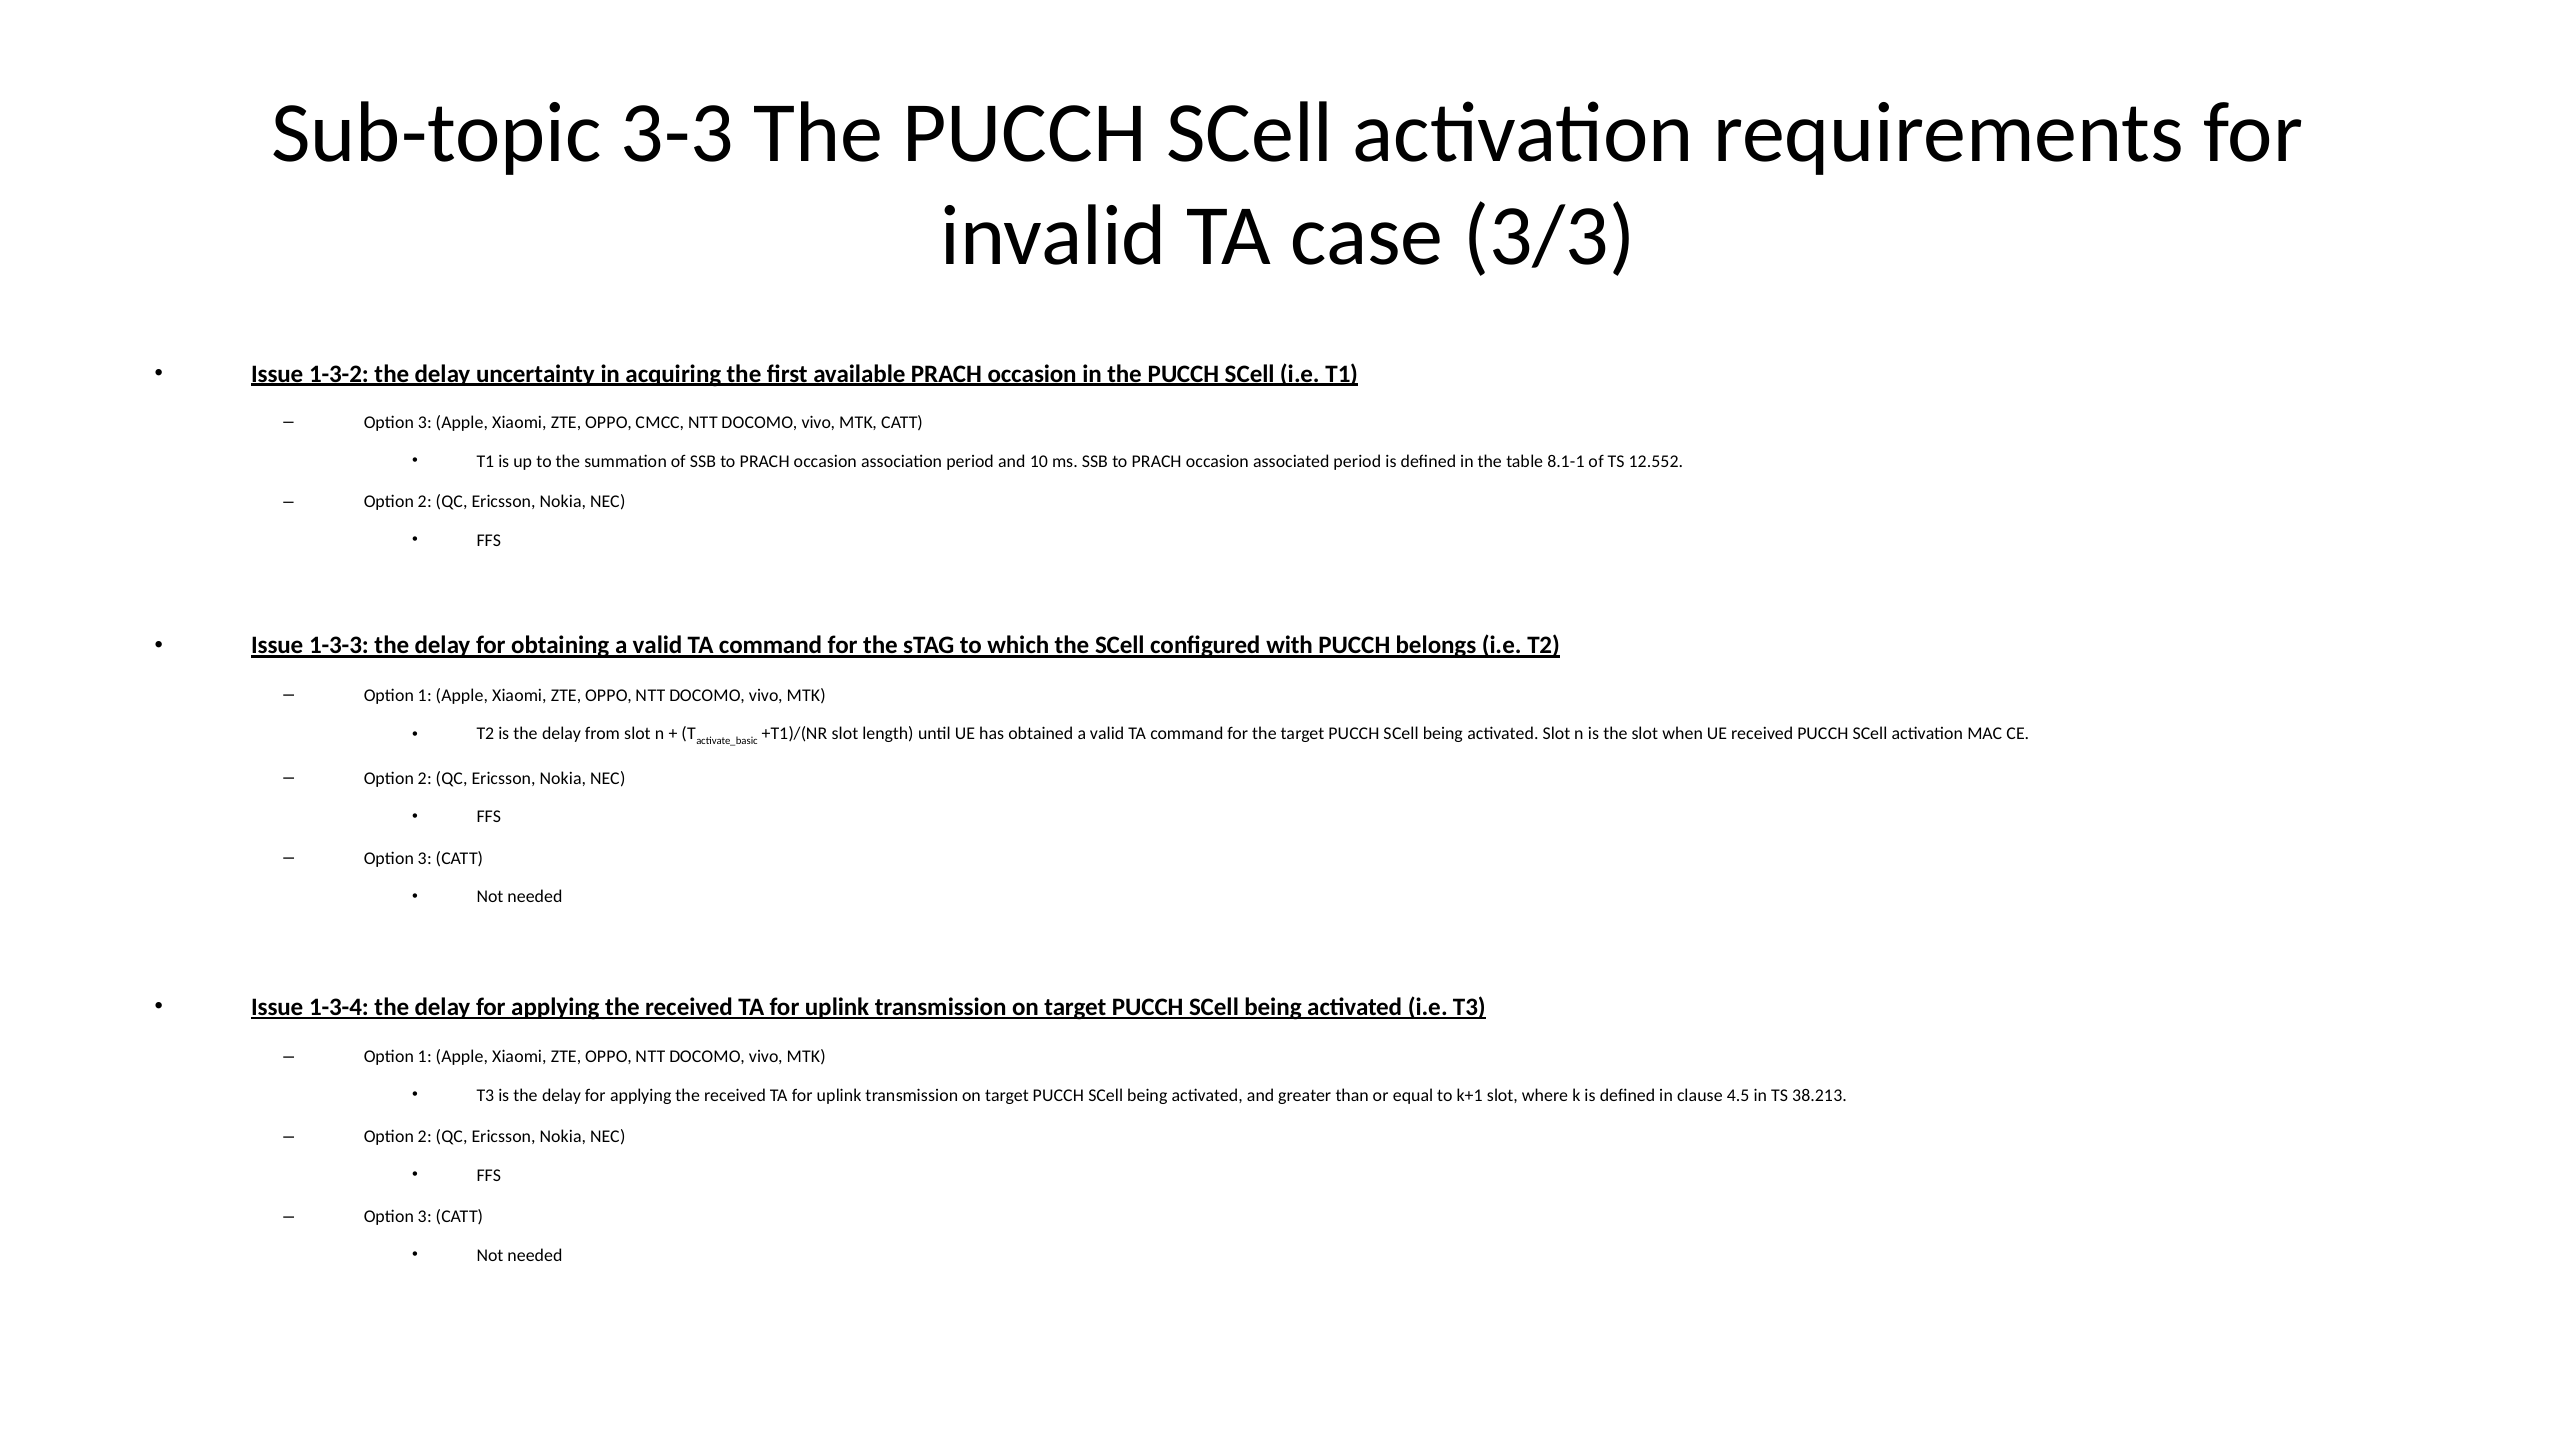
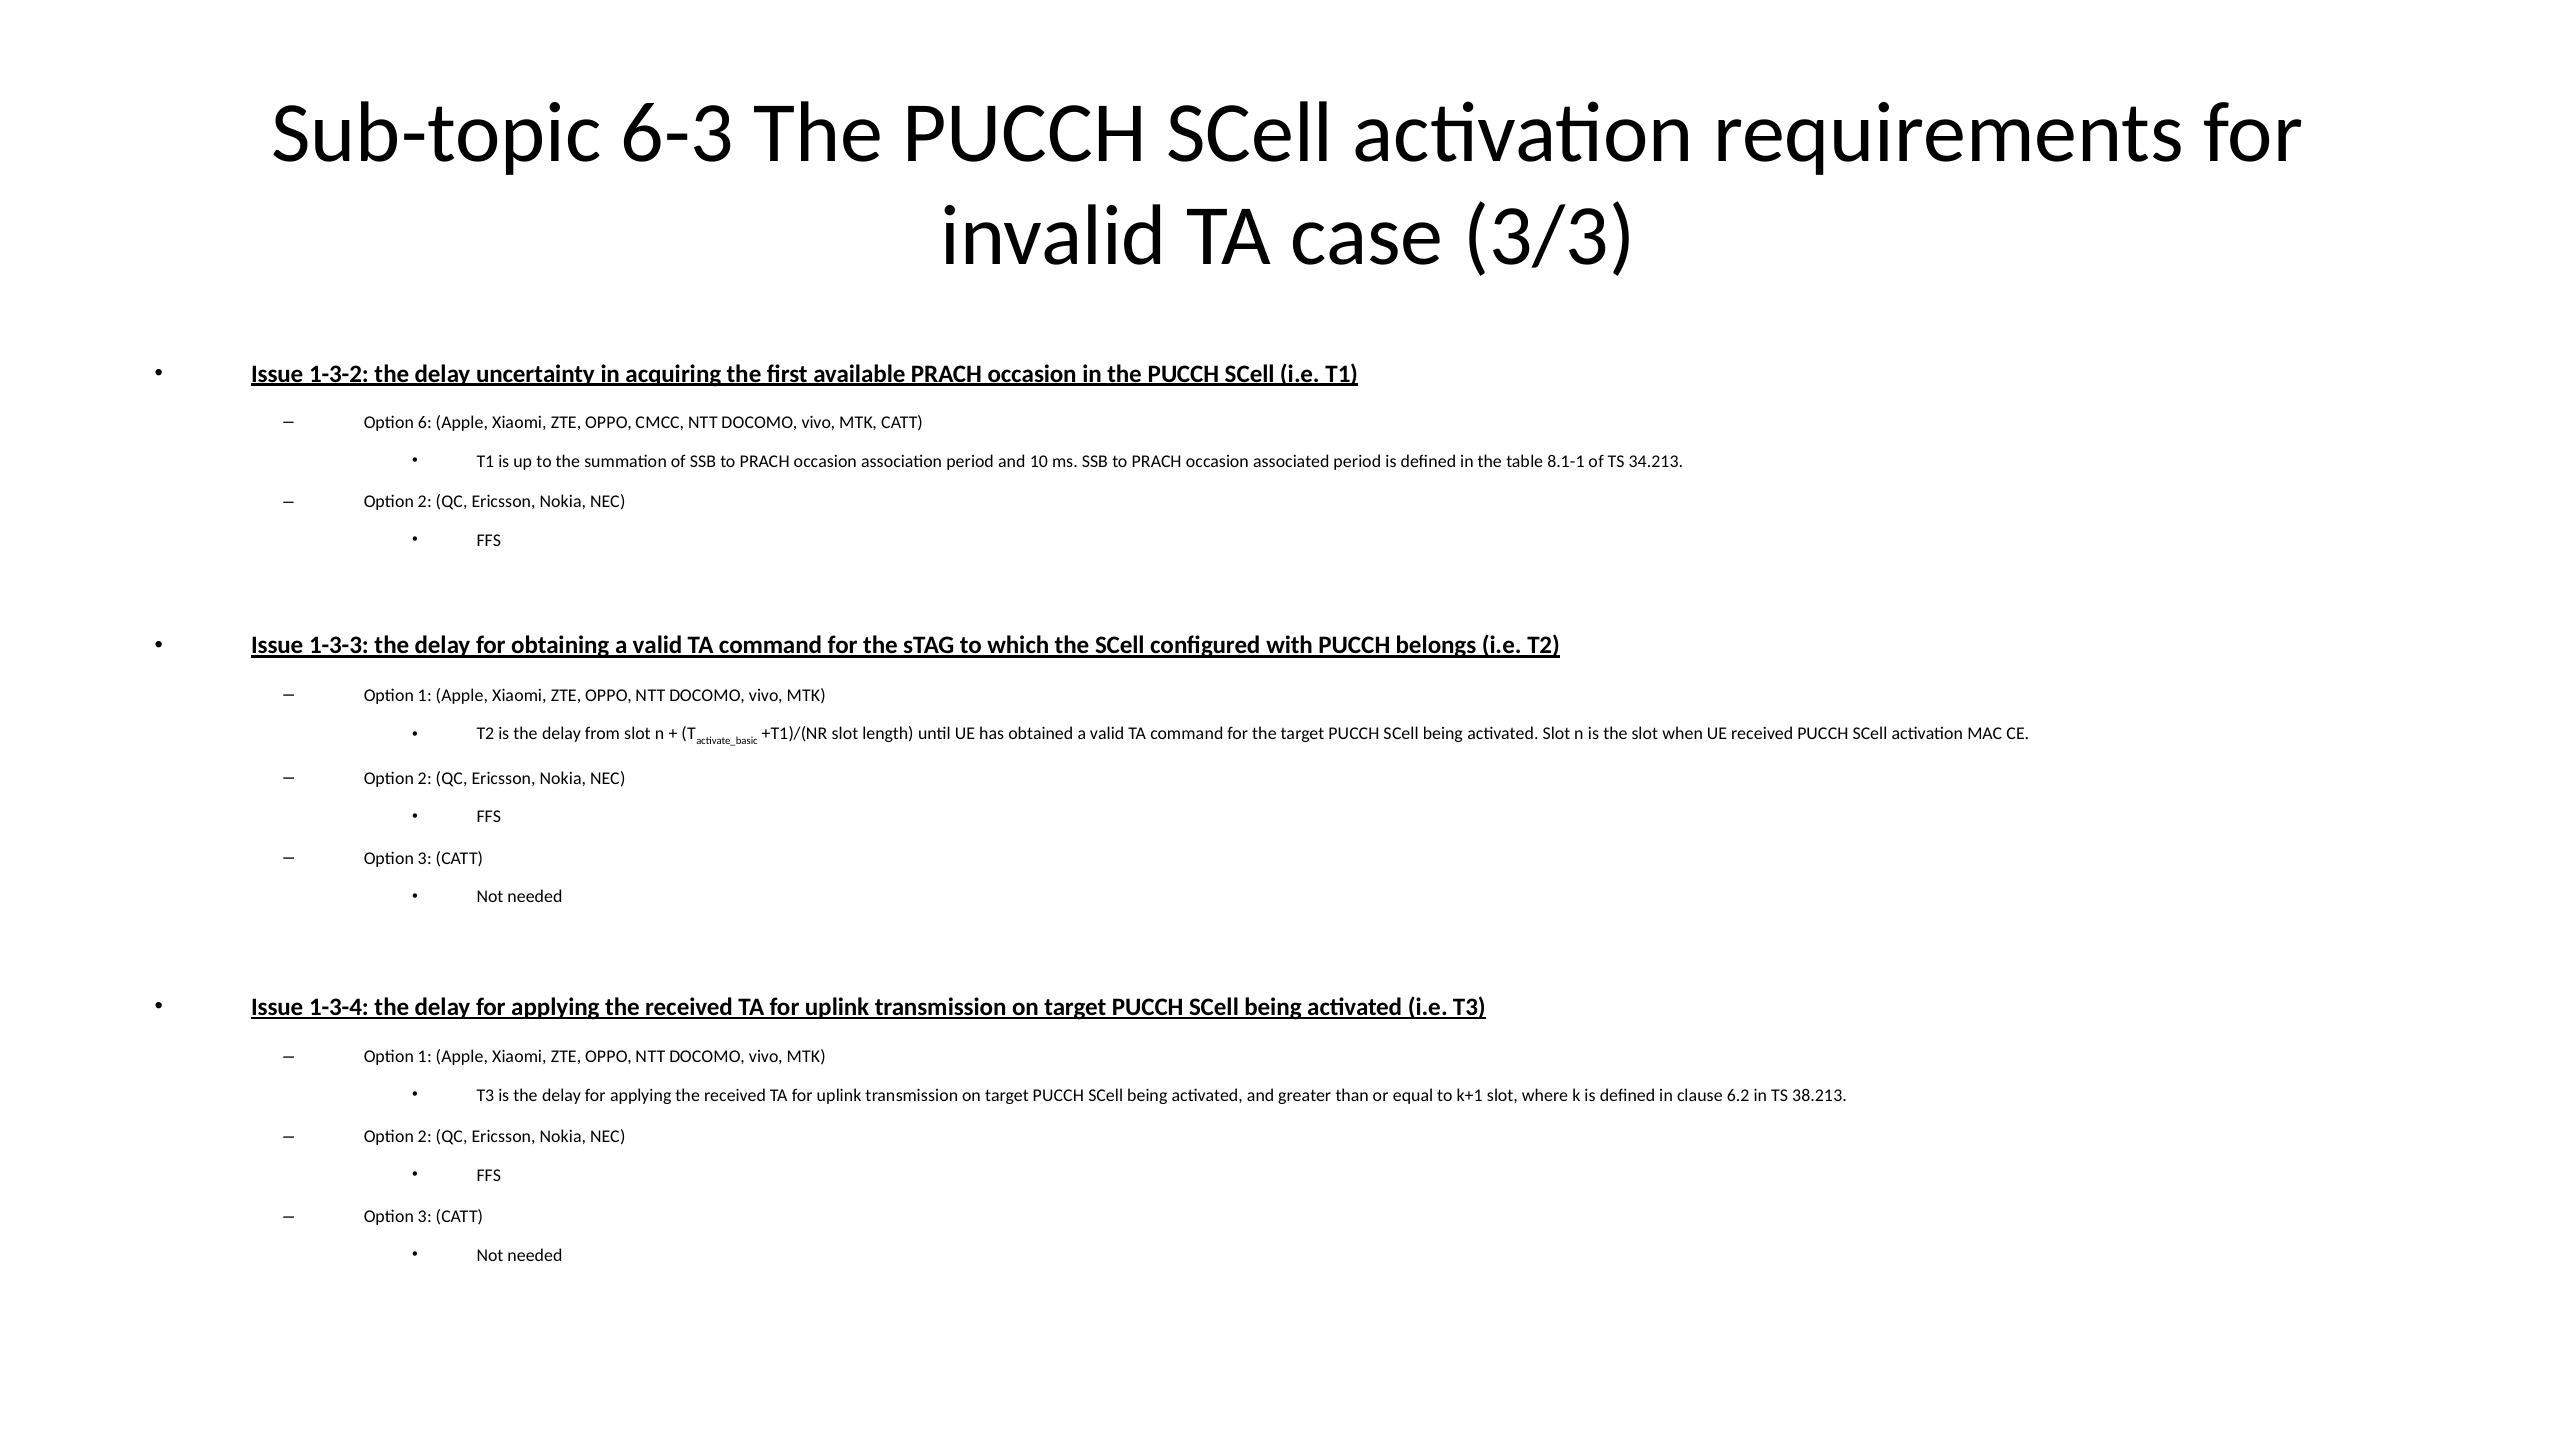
3-3: 3-3 -> 6-3 (677, 133)
3: 3 -> 6 (425, 423)
12.552: 12.552 -> 34.213 (1656, 461)
4.5: 4.5 -> 6.2 (1738, 1095)
